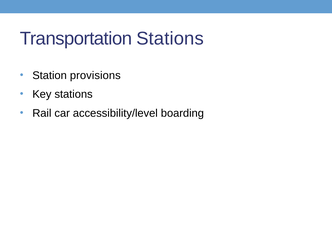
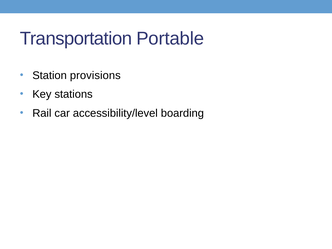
Transportation Stations: Stations -> Portable (170, 39)
